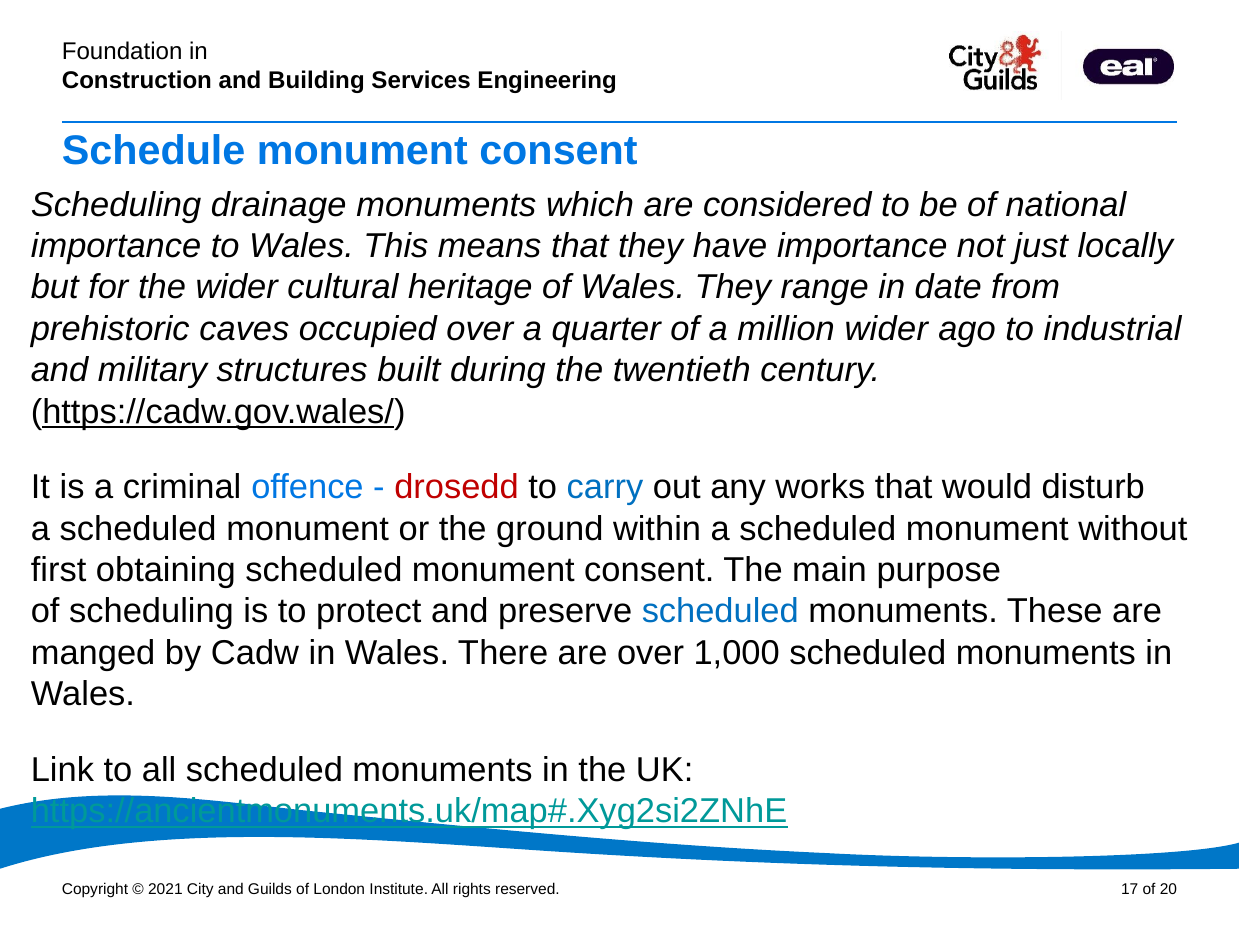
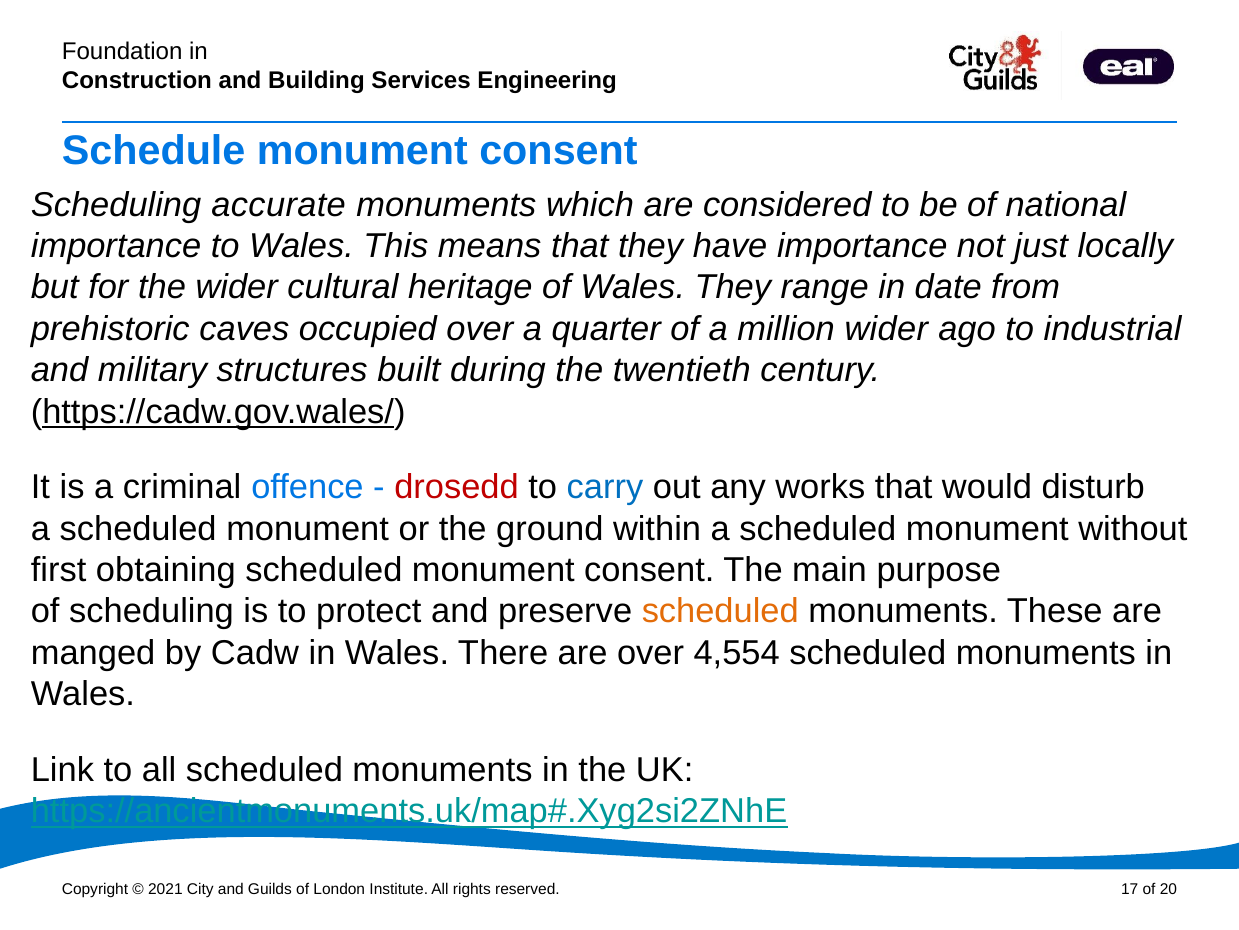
drainage: drainage -> accurate (279, 205)
scheduled colour: blue -> orange (720, 611)
1,000: 1,000 -> 4,554 (737, 652)
